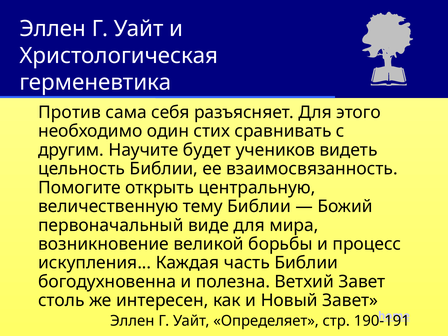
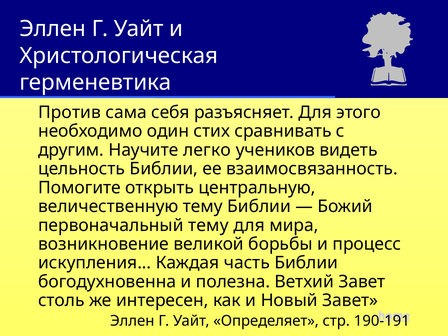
будет: будет -> легко (207, 150)
первоначальный виде: виде -> тему (209, 225)
